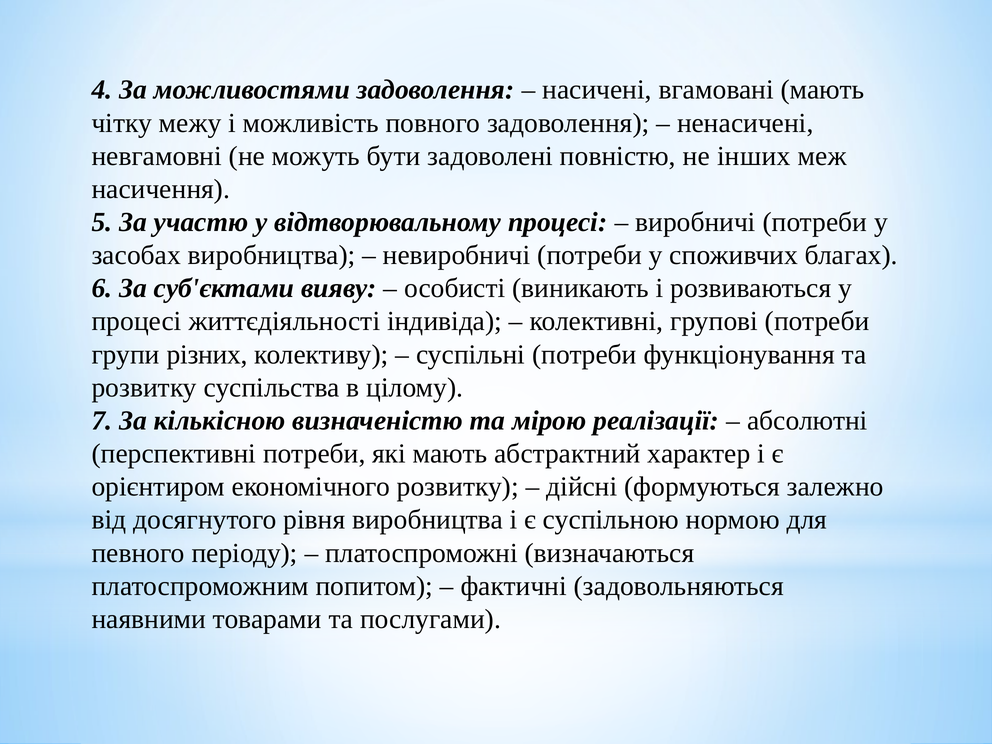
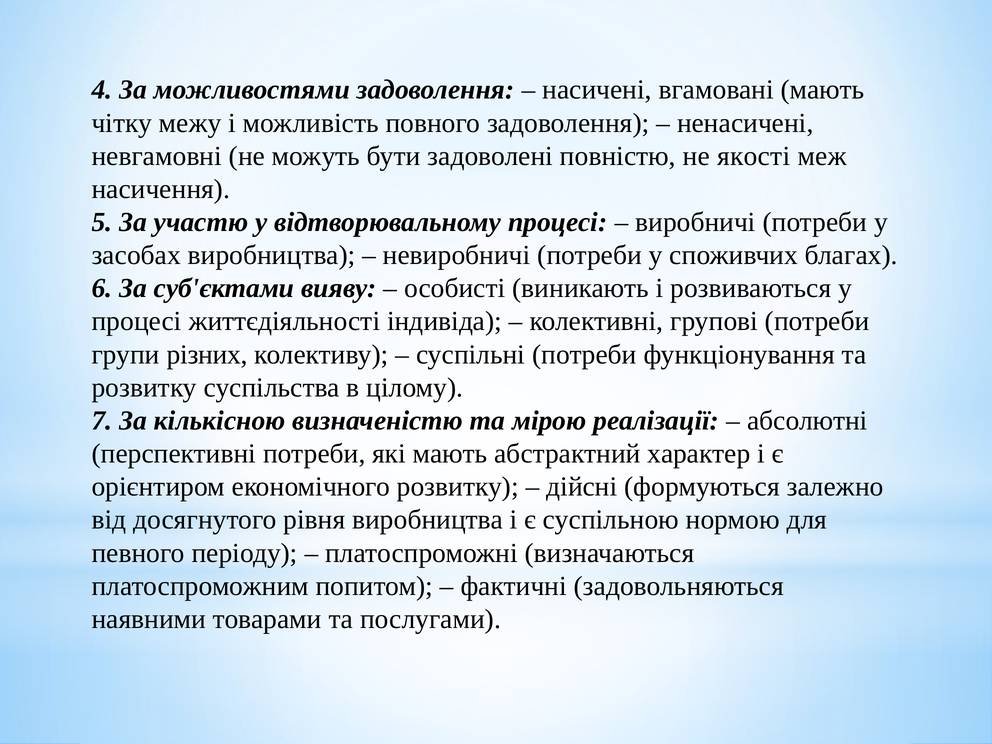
інших: інших -> якості (754, 156)
